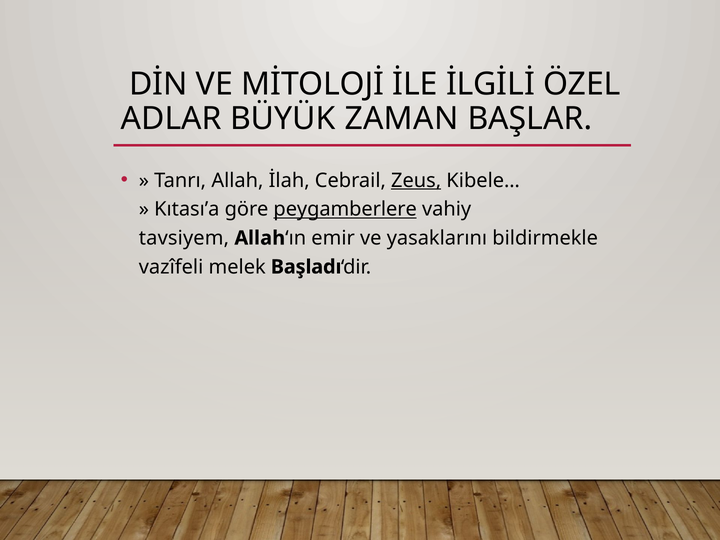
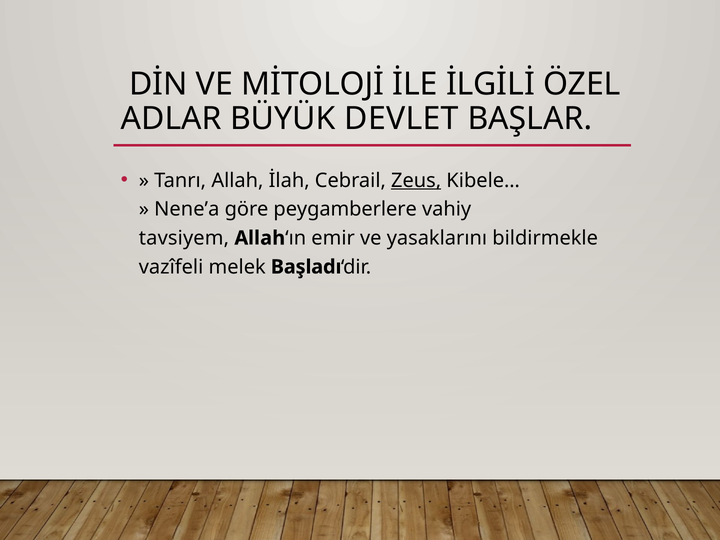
ZAMAN: ZAMAN -> DEVLET (401, 119)
Kıtası’a: Kıtası’a -> Nene’a (187, 209)
peygamberlere underline: present -> none (345, 209)
